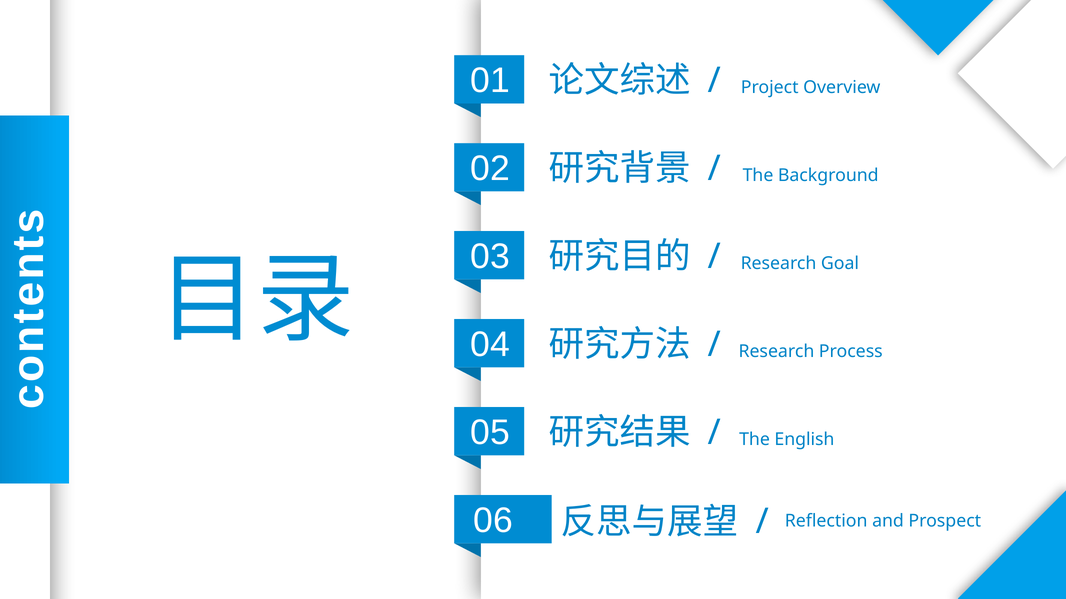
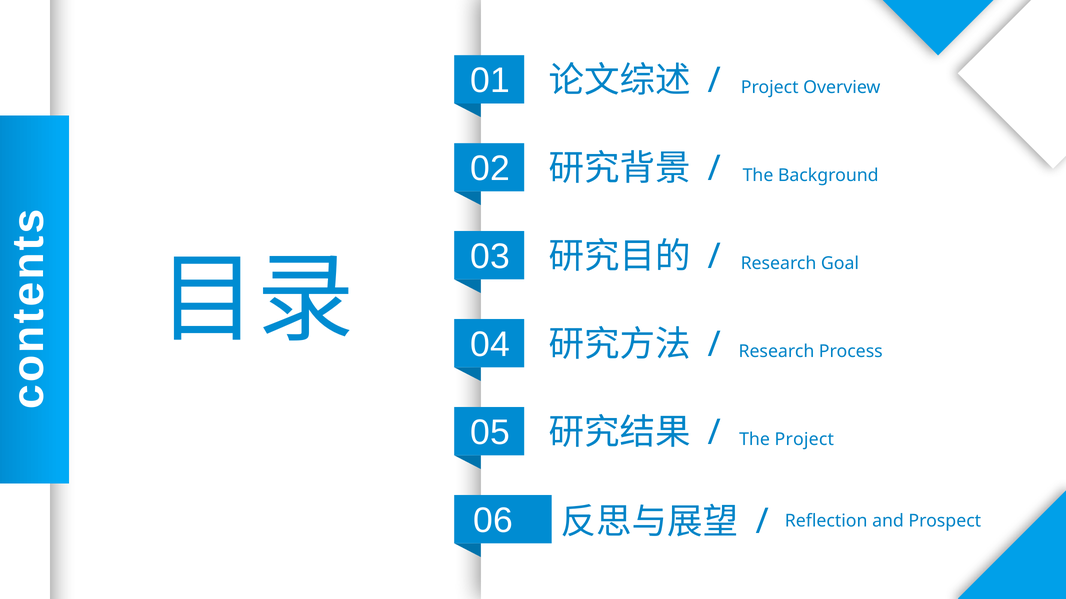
The English: English -> Project (804, 440)
